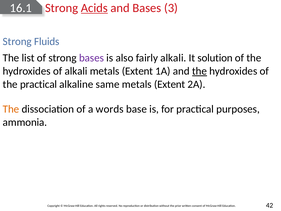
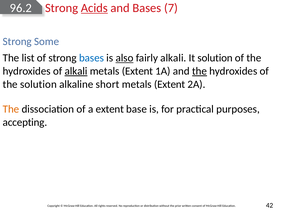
16.1: 16.1 -> 96.2 (21, 8)
3: 3 -> 7 (171, 8)
Fluids: Fluids -> Some (47, 41)
bases colour: purple -> blue (91, 58)
also underline: none -> present (125, 58)
alkali underline: none -> present (76, 71)
the practical: practical -> solution (38, 84)
same: same -> short (108, 84)
a words: words -> extent (110, 109)
ammonia: ammonia -> accepting (25, 122)
